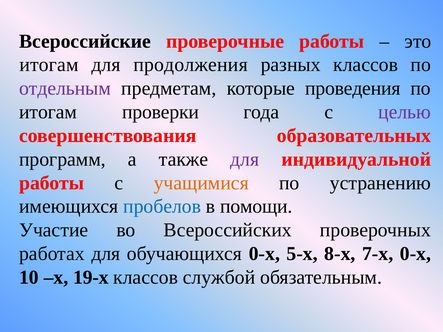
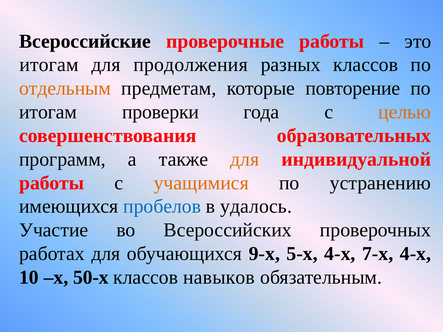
отдельным colour: purple -> orange (65, 88)
проведения: проведения -> повторение (353, 88)
целью colour: purple -> orange (405, 112)
для colour: purple -> orange (245, 159)
помощи: помощи -> удалось (256, 207)
обучающихся 0-х: 0-х -> 9-х (264, 254)
5-х 8-х: 8-х -> 4-х (340, 254)
7-х 0-х: 0-х -> 4-х (415, 254)
19-х: 19-х -> 50-х (91, 278)
службой: службой -> навыков (219, 278)
